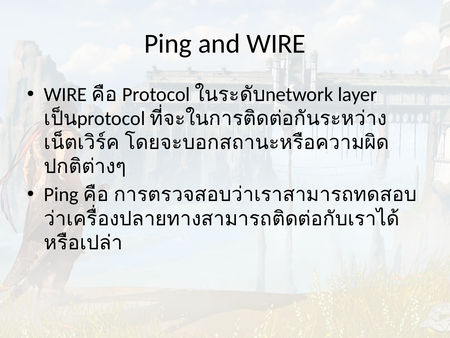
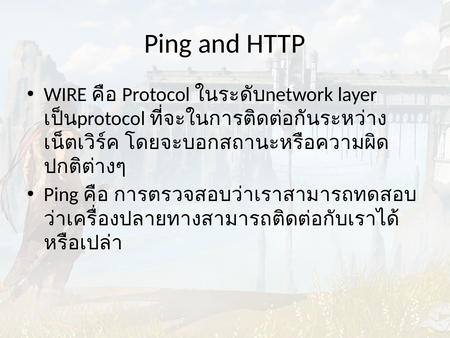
and WIRE: WIRE -> HTTP (276, 44)
